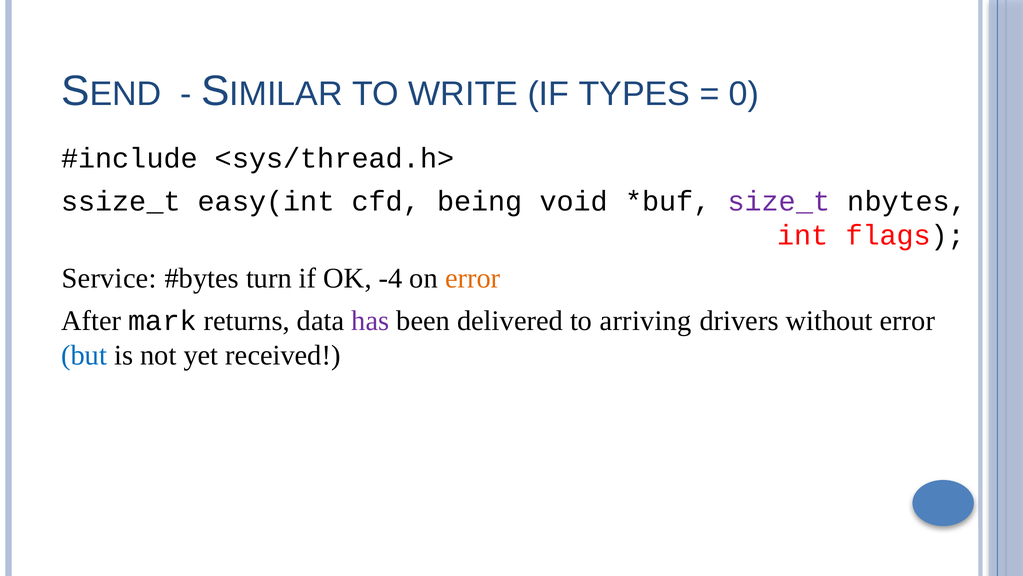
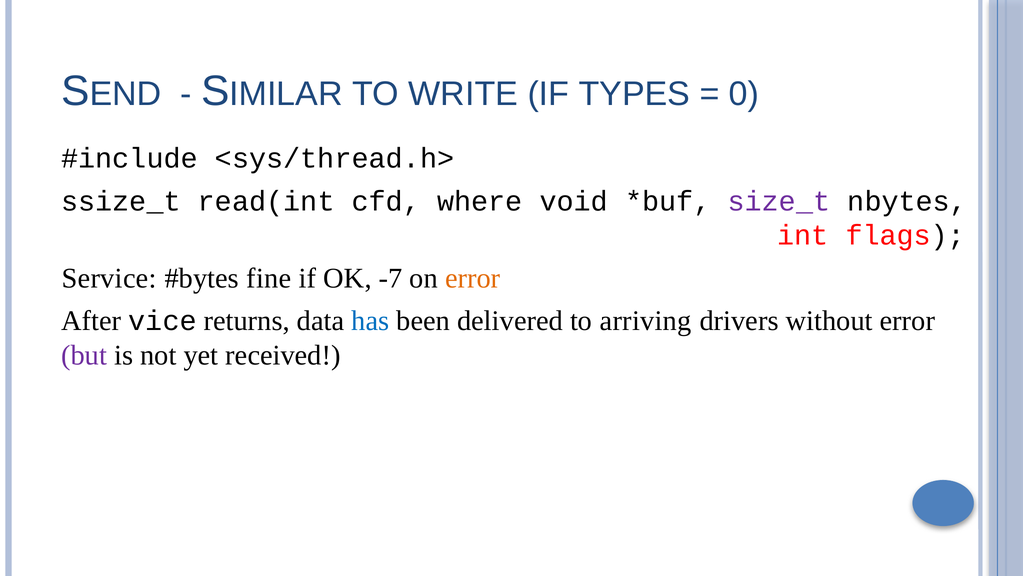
easy(int: easy(int -> read(int (266, 201)
being: being -> where (480, 201)
turn: turn -> fine (269, 278)
-4: -4 -> -7 (391, 278)
mark: mark -> vice (163, 321)
has colour: purple -> blue (370, 321)
but colour: blue -> purple (84, 355)
